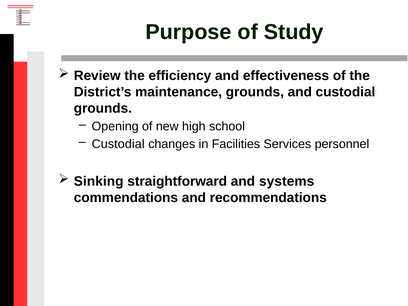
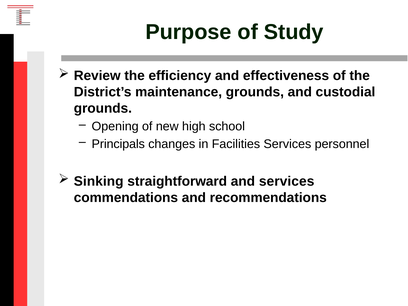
Custodial: Custodial -> Principals (118, 144)
and systems: systems -> services (287, 181)
